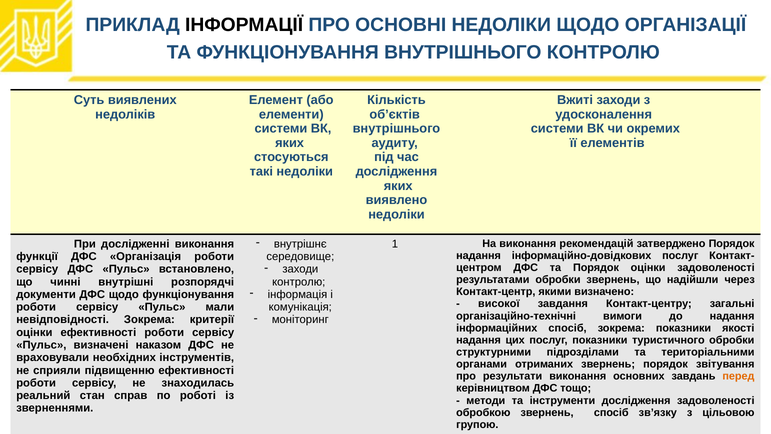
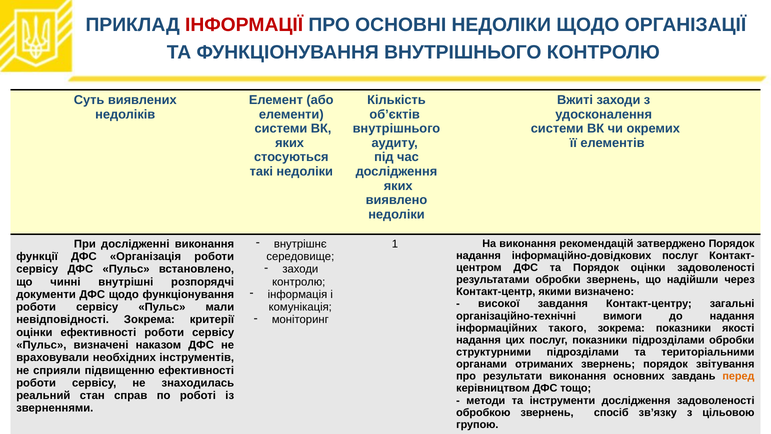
ІНФОРМАЦІЇ colour: black -> red (244, 25)
інформаційних спосіб: спосіб -> такого (568, 328)
показники туристичного: туристичного -> підрозділами (668, 340)
